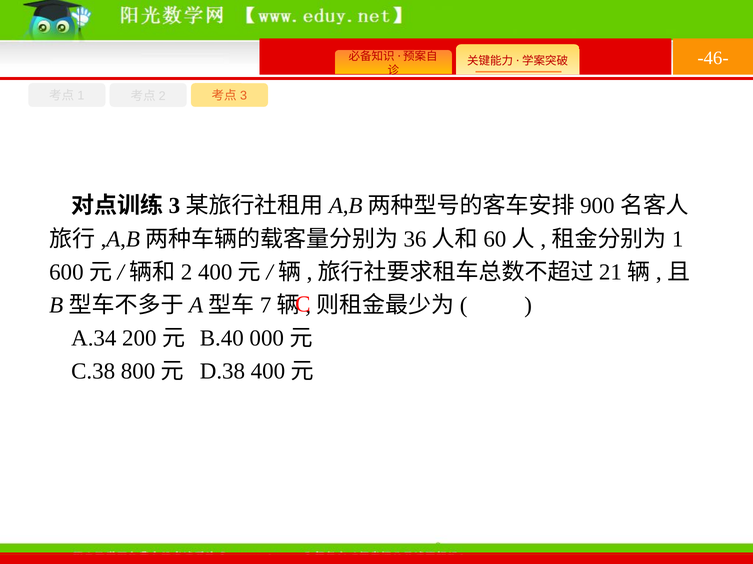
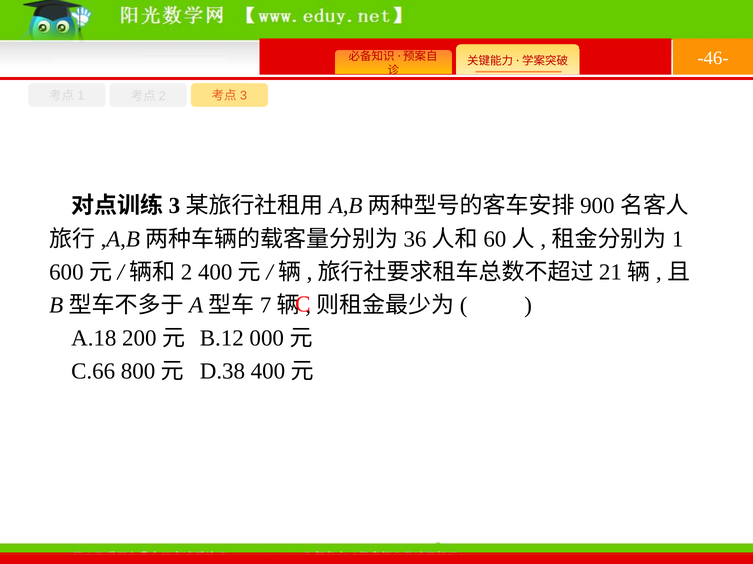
A.34: A.34 -> A.18 (94, 339)
B.40: B.40 -> B.12 (222, 339)
C.38: C.38 -> C.66 (93, 372)
